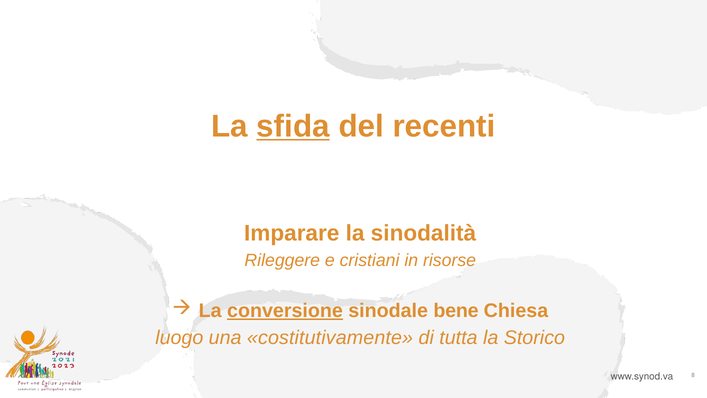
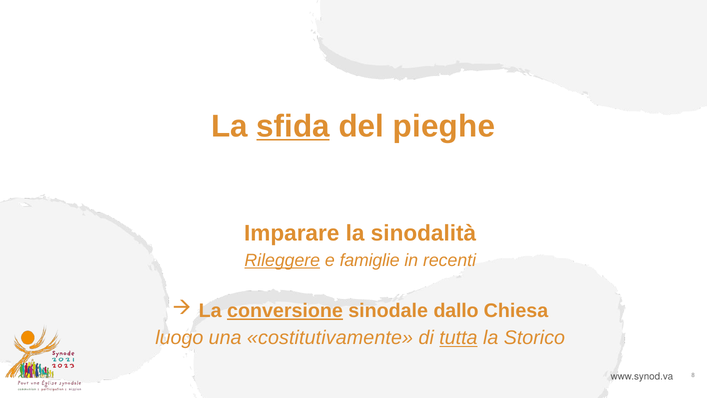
recenti: recenti -> pieghe (444, 126)
Rileggere underline: none -> present (282, 260)
cristiani: cristiani -> famiglie (370, 260)
risorse: risorse -> recenti (450, 260)
bene: bene -> dallo (456, 311)
tutta underline: none -> present (458, 338)
